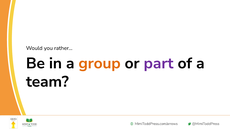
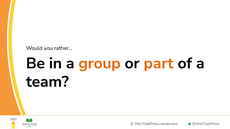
part colour: purple -> orange (159, 63)
